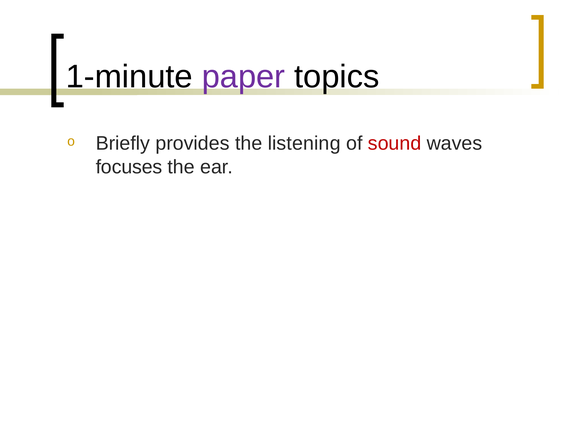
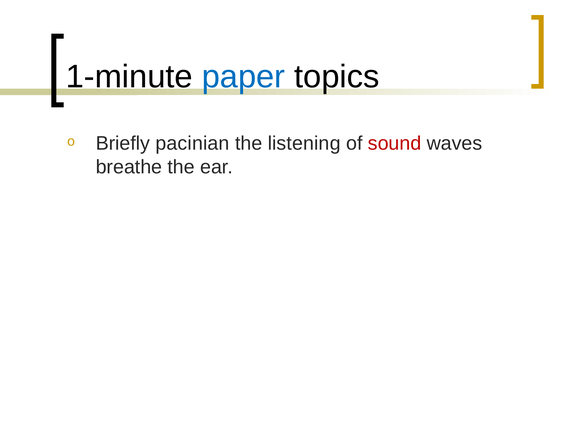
paper colour: purple -> blue (243, 77)
provides: provides -> pacinian (193, 143)
focuses: focuses -> breathe (129, 167)
